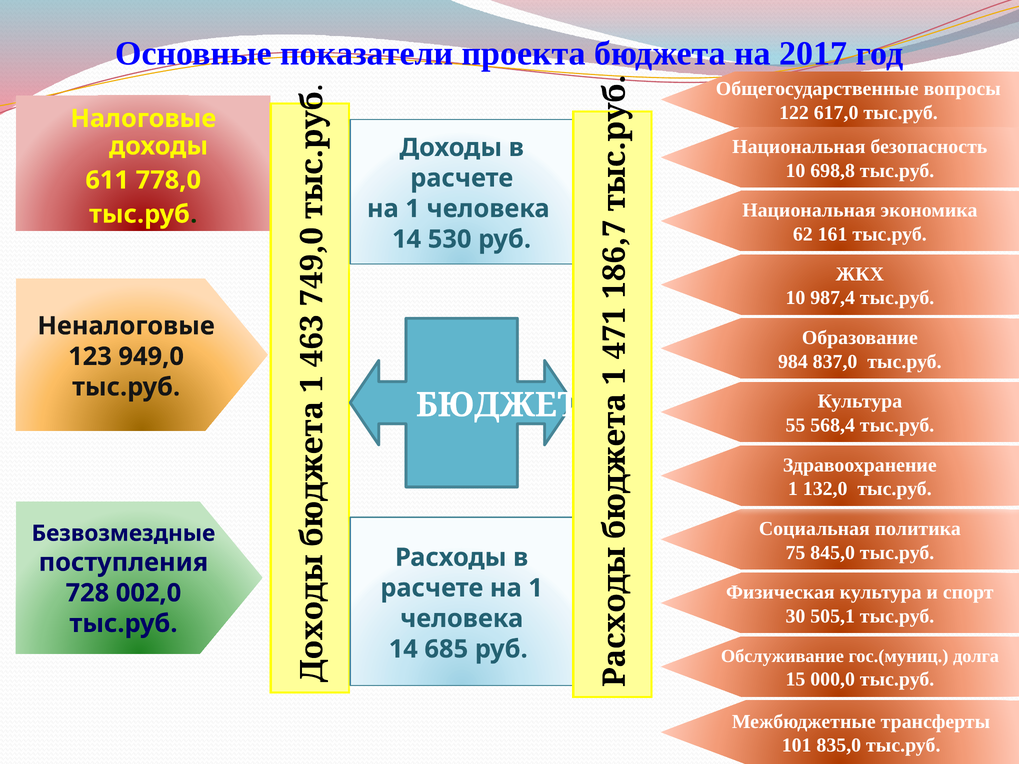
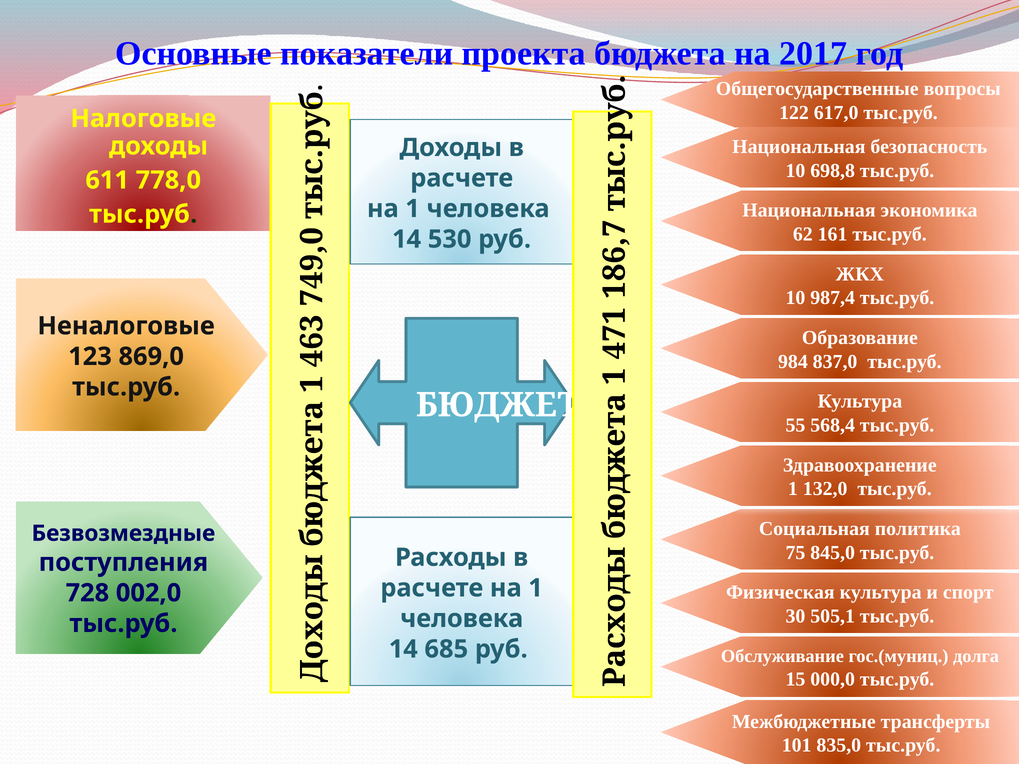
949,0: 949,0 -> 869,0 (151, 357)
